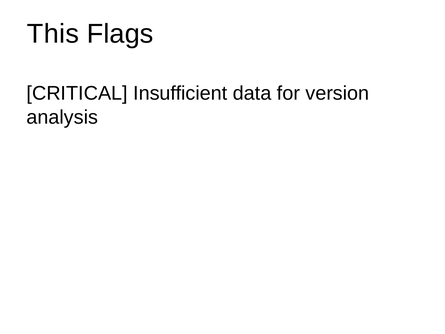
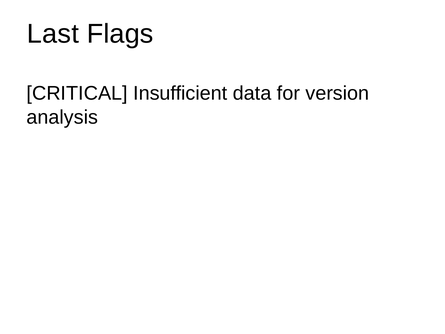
This: This -> Last (53, 34)
